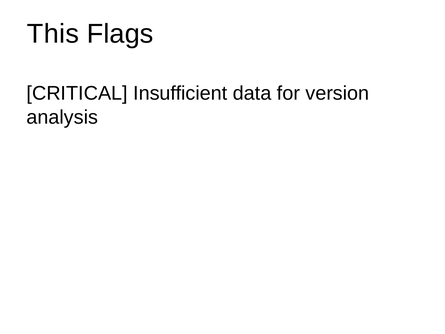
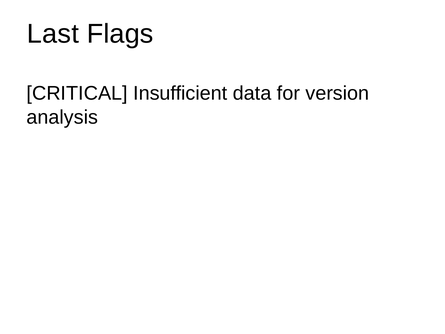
This: This -> Last (53, 34)
